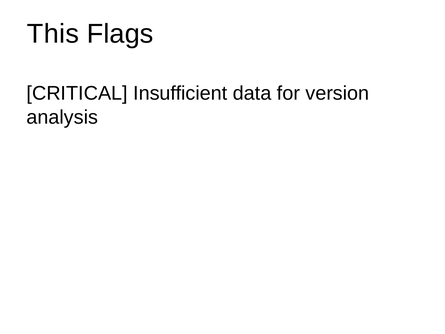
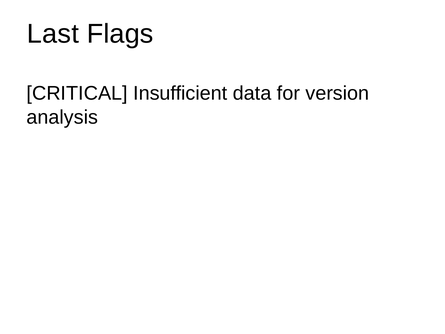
This: This -> Last (53, 34)
